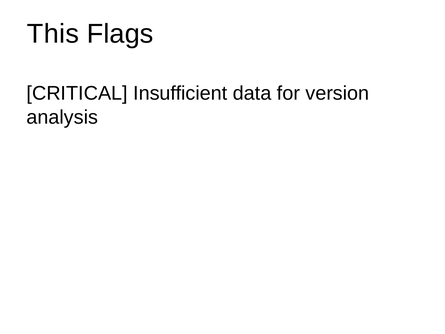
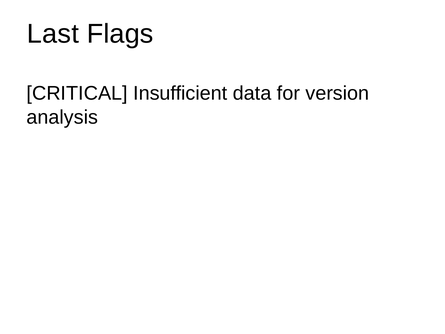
This: This -> Last (53, 34)
